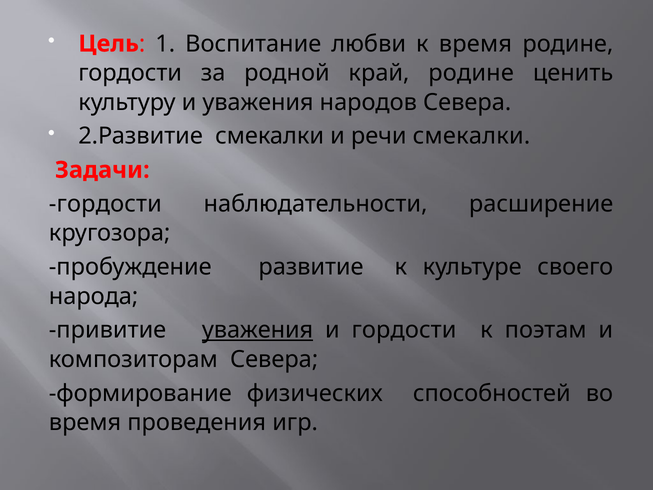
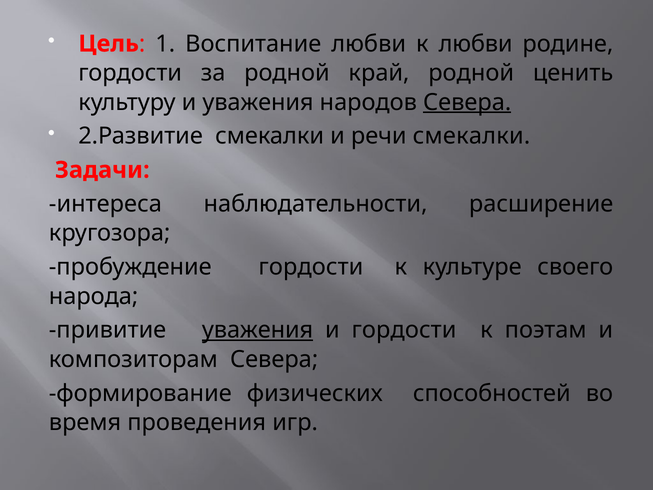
к время: время -> любви (476, 44)
край родине: родине -> родной (471, 73)
Севера underline: none -> present (467, 102)
гордости: гордости -> интереса (105, 204)
пробуждение развитие: развитие -> гордости (311, 267)
